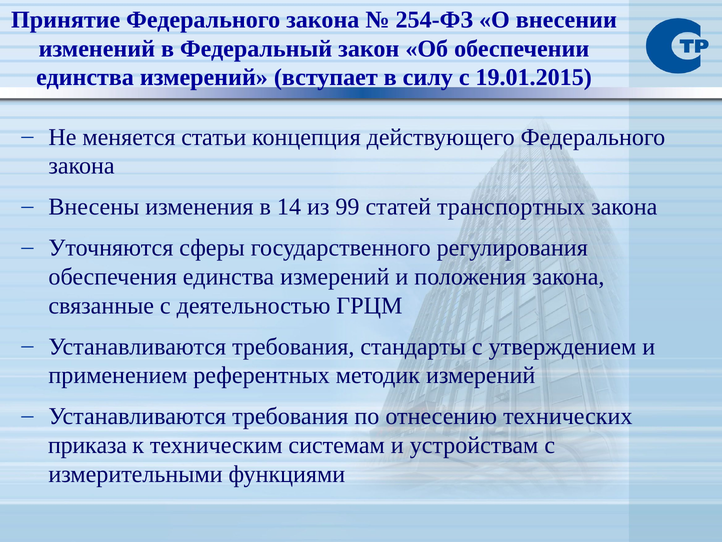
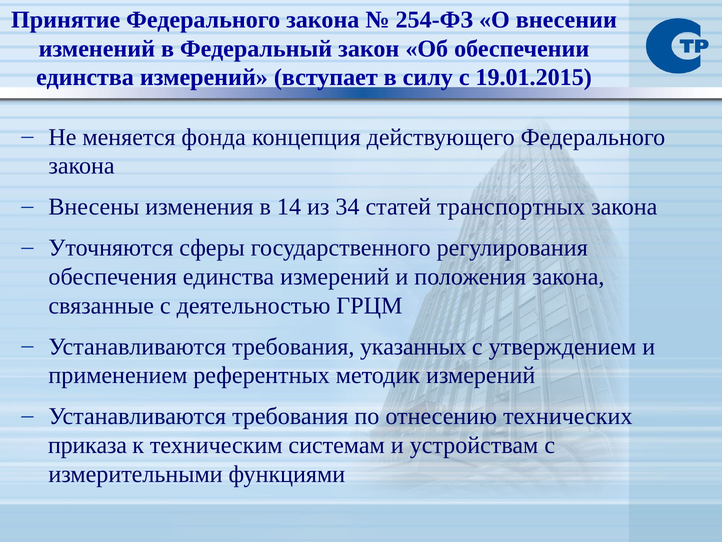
статьи: статьи -> фонда (214, 137)
99: 99 -> 34 (347, 207)
стандарты: стандарты -> указанных (413, 346)
